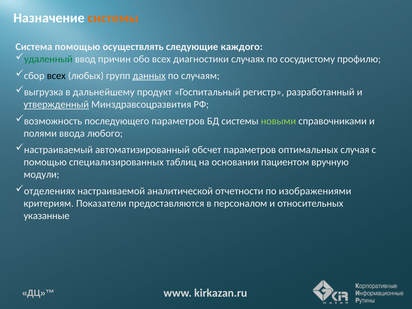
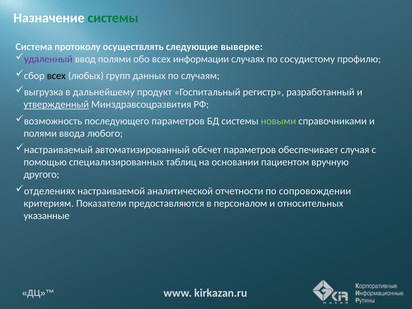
системы colour: orange -> green (113, 18)
Система помощью: помощью -> протоколу (78, 47)
каждого: каждого -> выверке (242, 47)
удаленный colour: green -> purple (48, 59)
ввод причин: причин -> полями (115, 59)
диагностики: диагностики -> информации (201, 59)
данных underline: present -> none (149, 76)
оптимальных: оптимальных -> обеспечивает (308, 150)
модули: модули -> другого (41, 175)
изображениями: изображениями -> сопровождении (315, 191)
